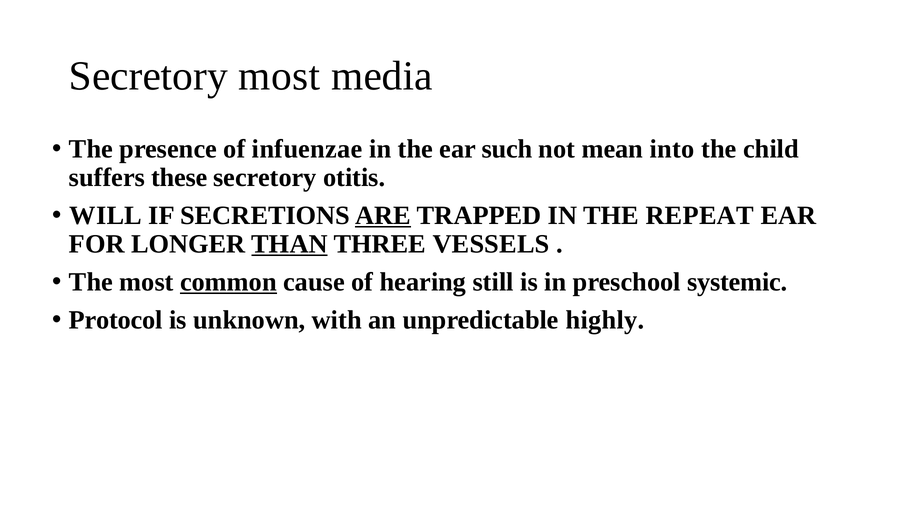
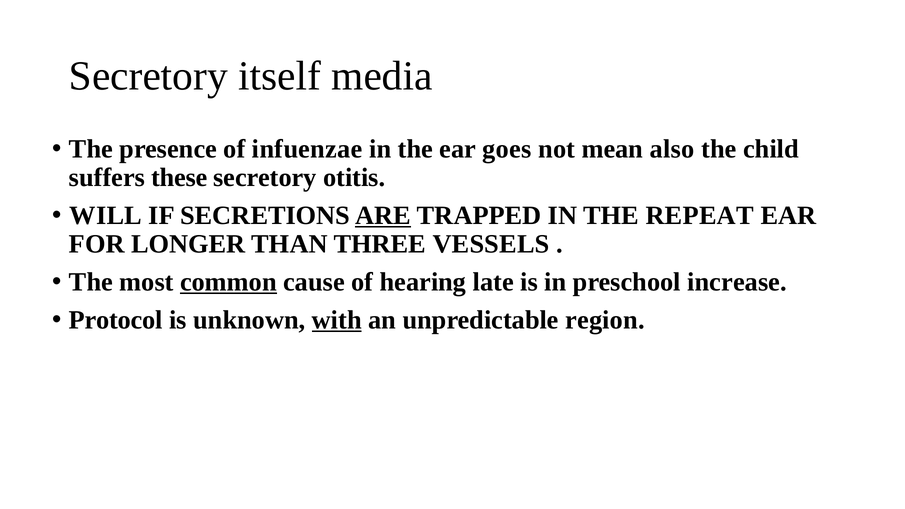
Secretory most: most -> itself (280, 76)
such: such -> goes (507, 149)
into: into -> also (672, 149)
THAN underline: present -> none (290, 244)
still: still -> late (493, 282)
systemic: systemic -> increase (737, 282)
with underline: none -> present (337, 320)
highly: highly -> region (605, 320)
